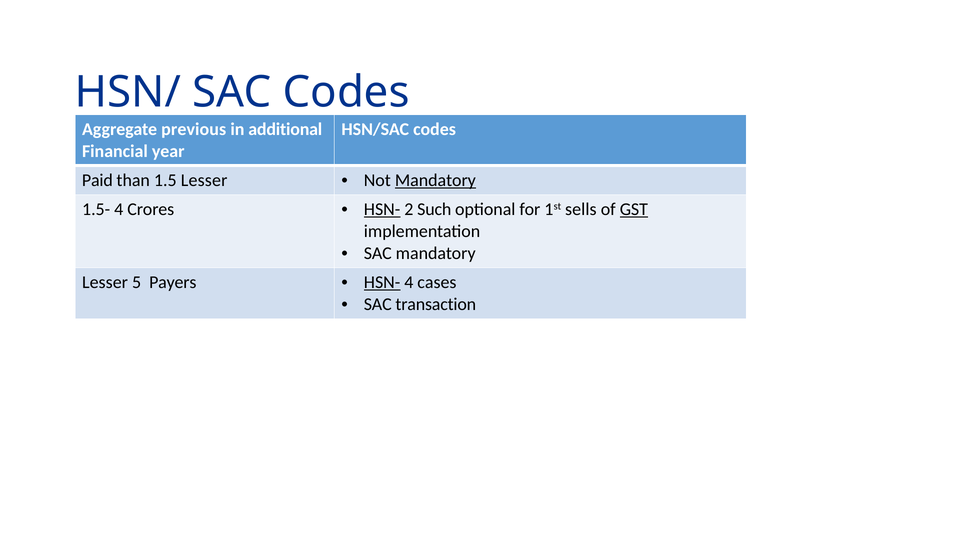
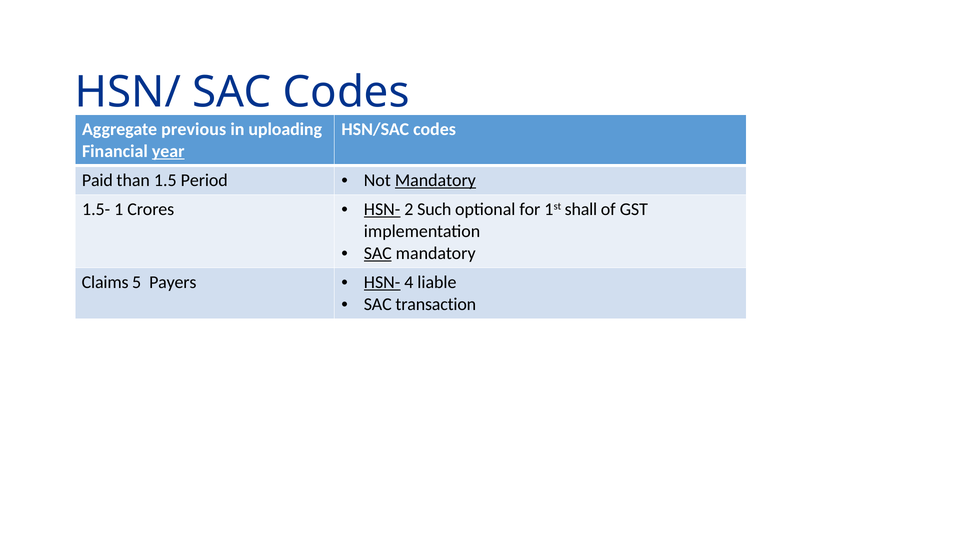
additional: additional -> uploading (285, 129)
year underline: none -> present (168, 151)
1.5 Lesser: Lesser -> Period (204, 180)
1.5- 4: 4 -> 1 (119, 209)
sells: sells -> shall (581, 209)
GST underline: present -> none (634, 209)
SAC underline: none -> present (378, 253)
Lesser: Lesser -> Claims (105, 282)
cases: cases -> liable (437, 282)
